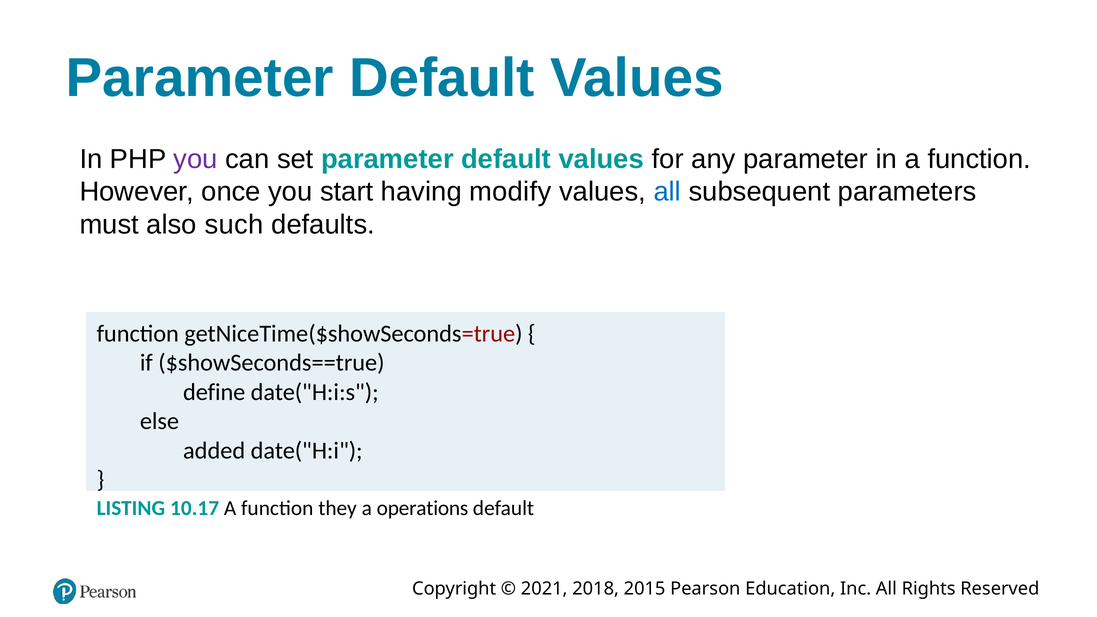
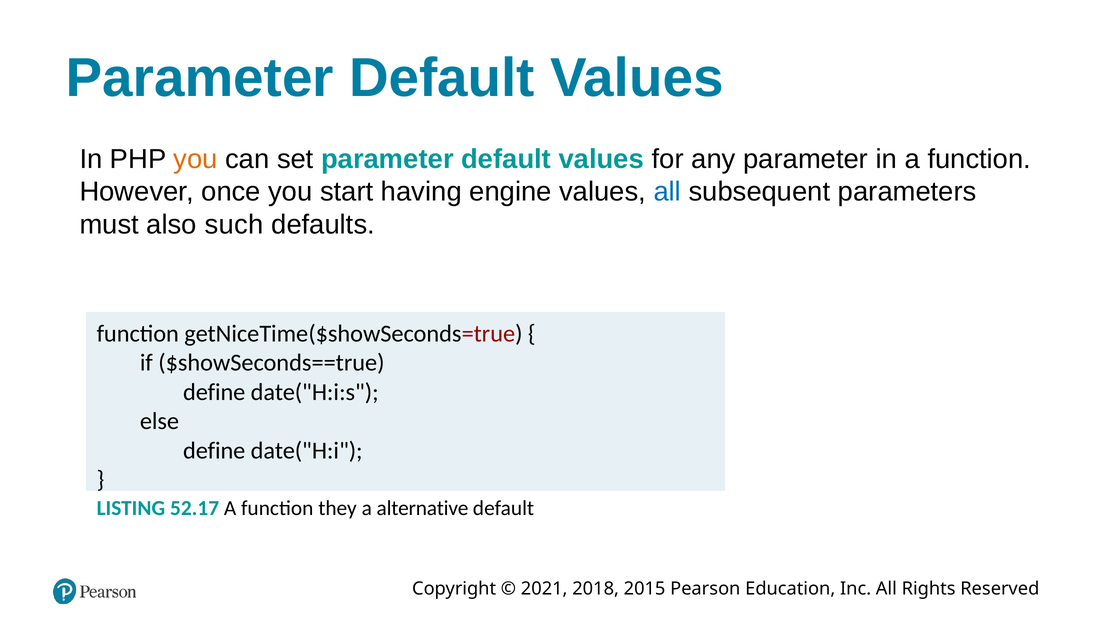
you colour: purple -> orange (196, 159)
modify: modify -> engine (510, 192)
added: added -> define (214, 451)
10.17: 10.17 -> 52.17 (195, 508)
operations: operations -> alternative (423, 508)
